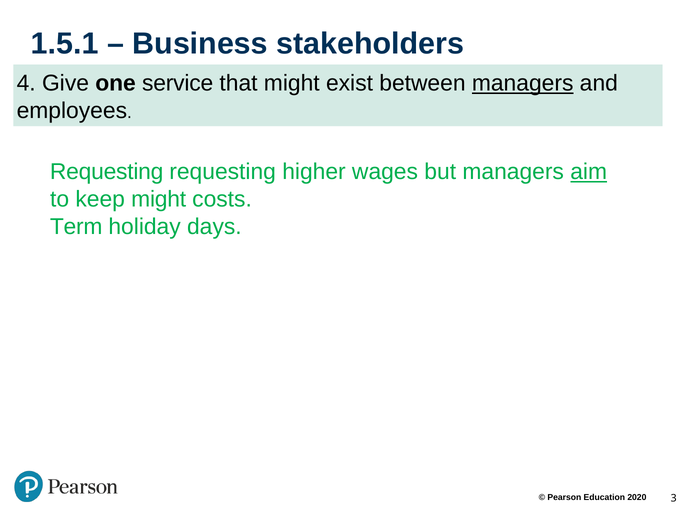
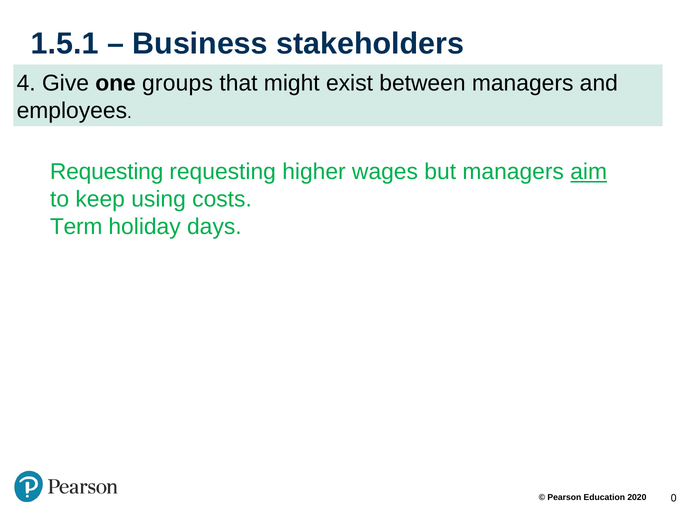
service: service -> groups (177, 83)
managers underline: present -> none (523, 83)
keep might: might -> using (159, 199)
3: 3 -> 0 (674, 498)
